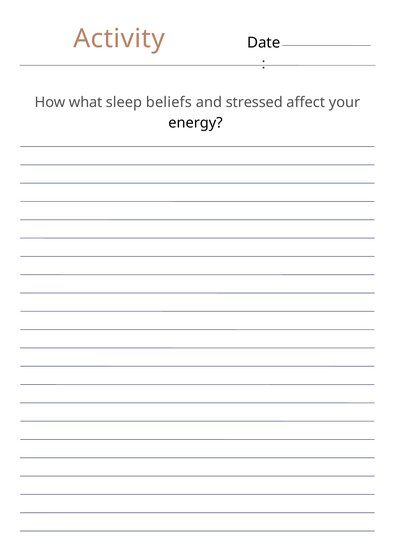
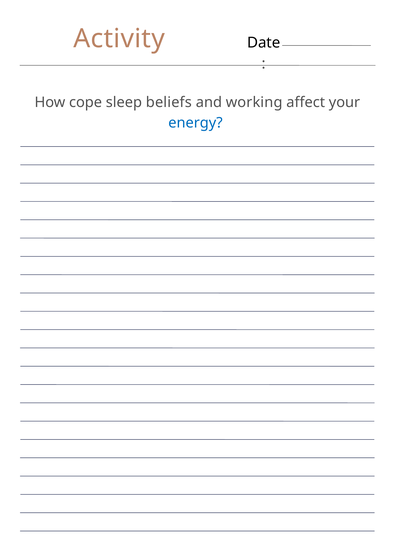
what: what -> cope (86, 102)
stressed: stressed -> working (254, 102)
energy colour: black -> blue (196, 123)
